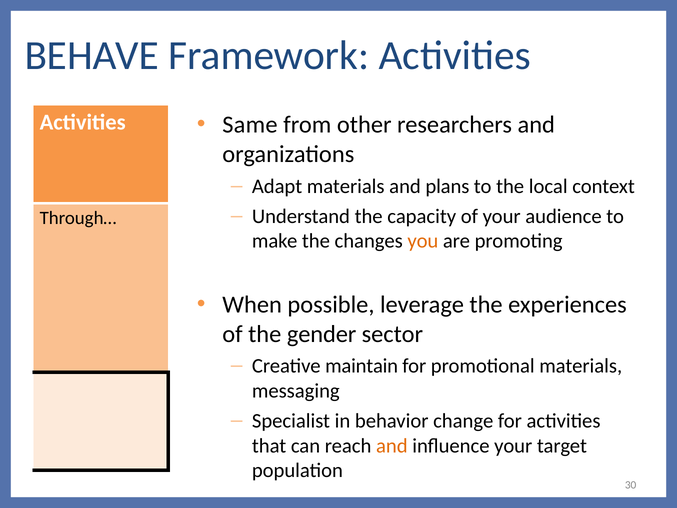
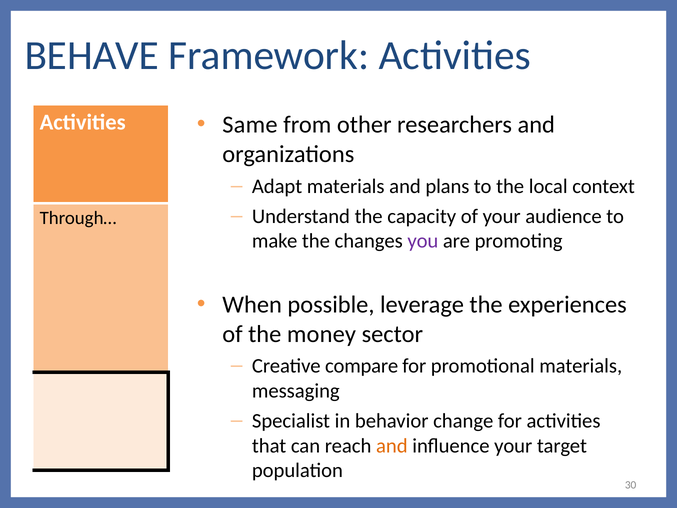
you colour: orange -> purple (423, 241)
gender: gender -> money (321, 334)
maintain: maintain -> compare (362, 366)
